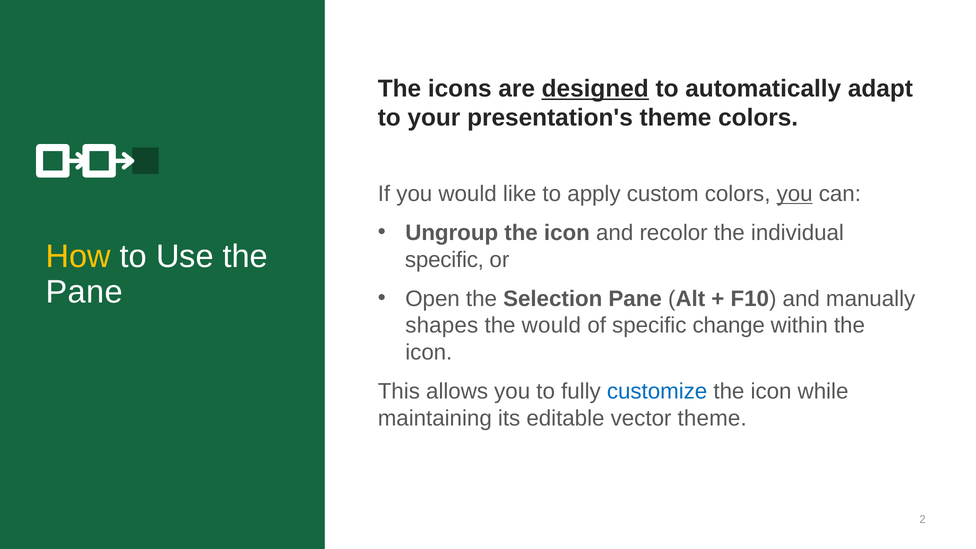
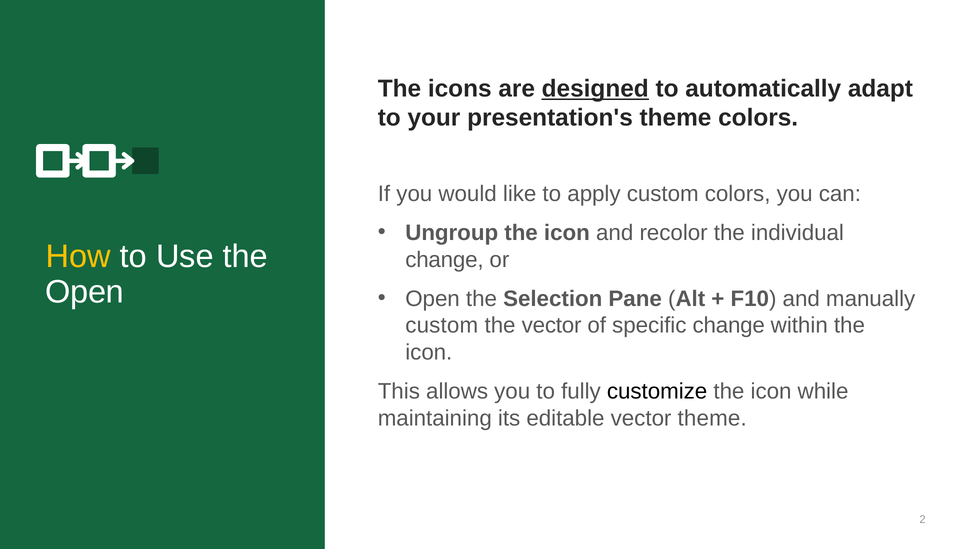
you underline: present -> none (795, 194)
specific: specific -> change (444, 260)
Pane: Pane -> Open (85, 292)
shapes: shapes -> custom (442, 326)
the would: would -> vector (552, 326)
customize colour: blue -> black (657, 391)
